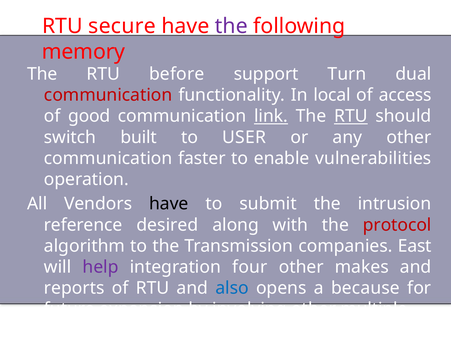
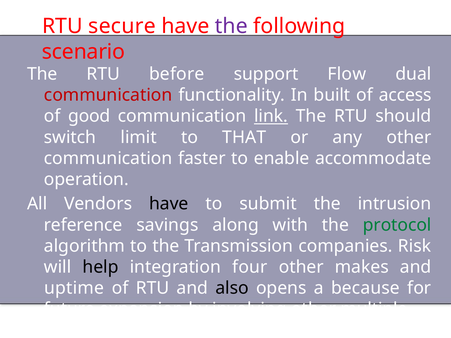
memory: memory -> scenario (83, 52)
Turn: Turn -> Flow (347, 74)
local: local -> built (332, 95)
RTU underline: present -> none (351, 116)
built: built -> limit (139, 137)
USER: USER -> THAT (244, 137)
vulnerabilities: vulnerabilities -> accommodate (373, 158)
desired: desired -> savings (167, 225)
protocol colour: red -> green (397, 225)
East: East -> Risk (415, 246)
help colour: purple -> black (101, 267)
reports: reports -> uptime (74, 288)
also colour: blue -> black (232, 288)
